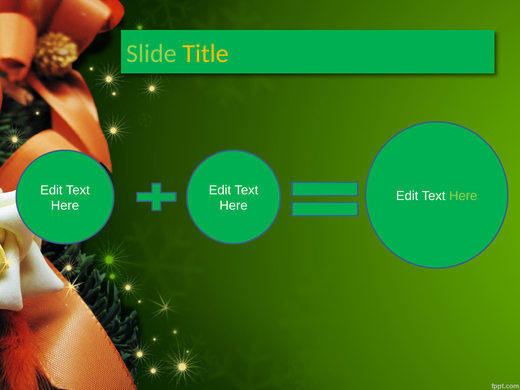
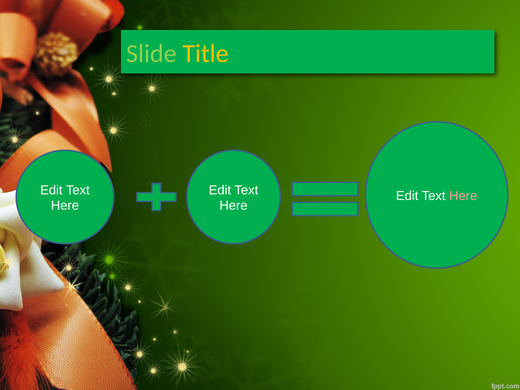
Here colour: light green -> pink (463, 196)
